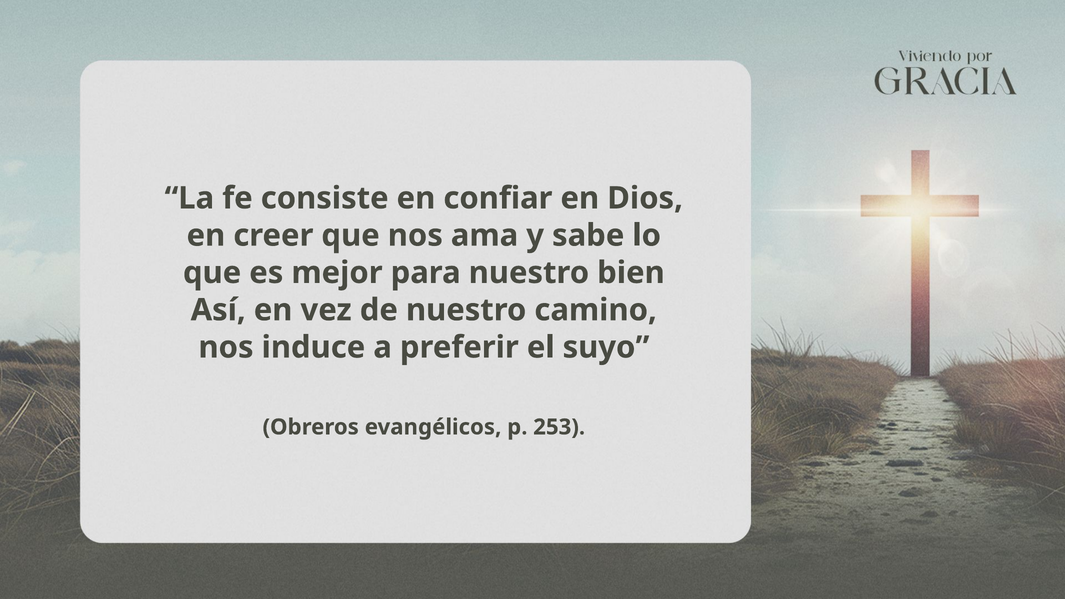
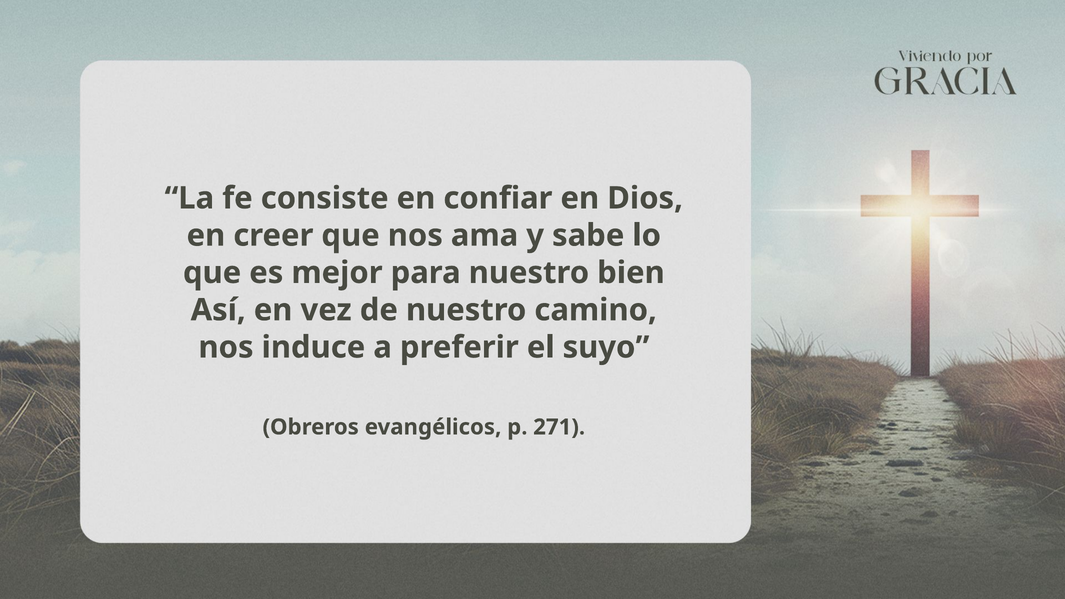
253: 253 -> 271 (559, 427)
